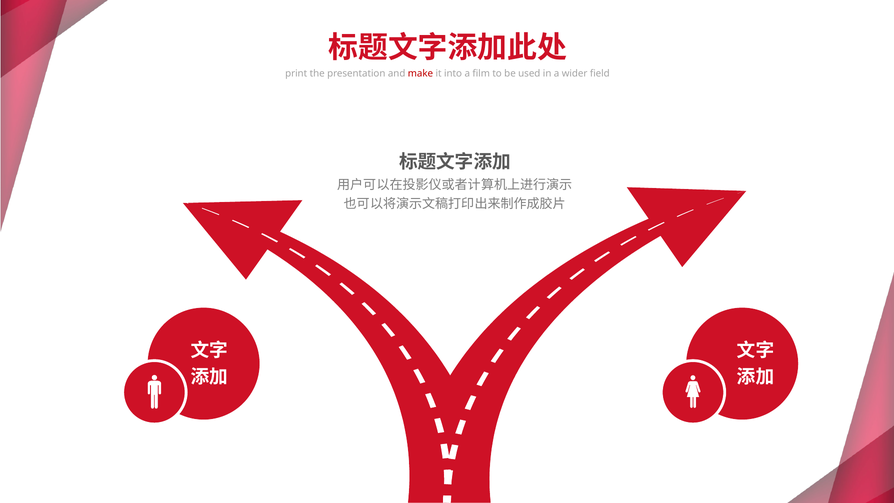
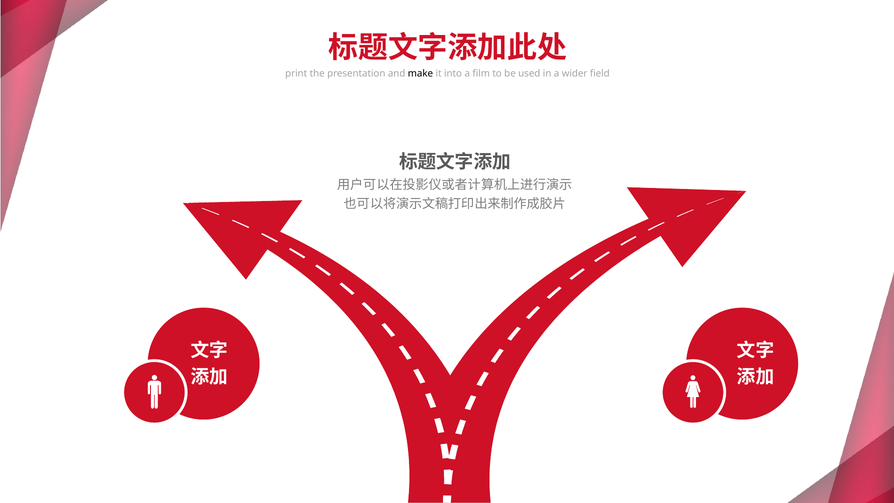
make colour: red -> black (420, 74)
